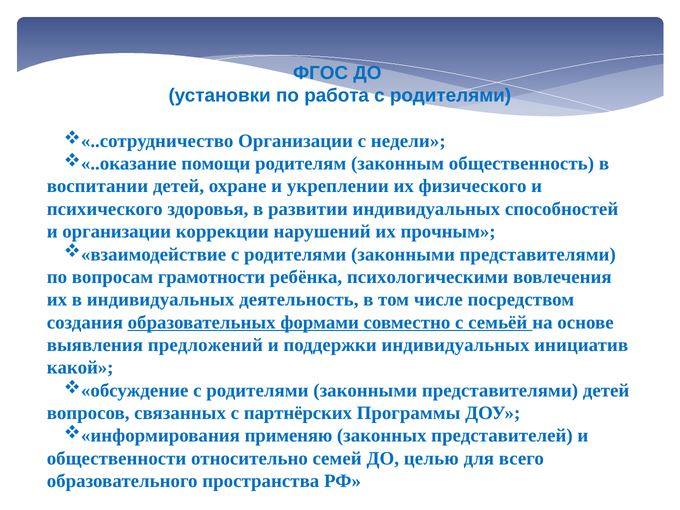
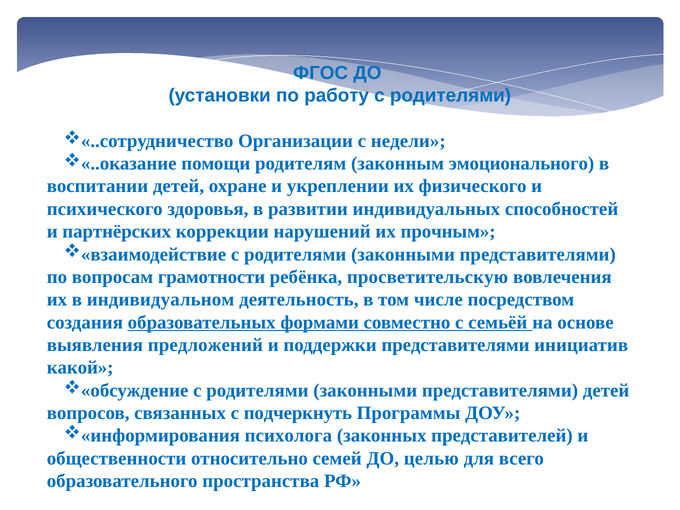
работа: работа -> работу (337, 96)
общественность: общественность -> эмоционального (522, 164)
и организации: организации -> партнёрских (117, 232)
психологическими: психологическими -> просветительскую (428, 277)
в индивидуальных: индивидуальных -> индивидуальном (161, 300)
поддержки индивидуальных: индивидуальных -> представителями (456, 345)
партнёрских: партнёрских -> подчеркнуть (298, 413)
применяю: применяю -> психолога (288, 436)
